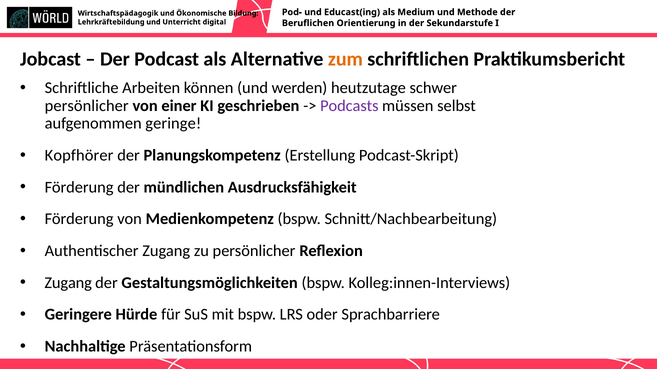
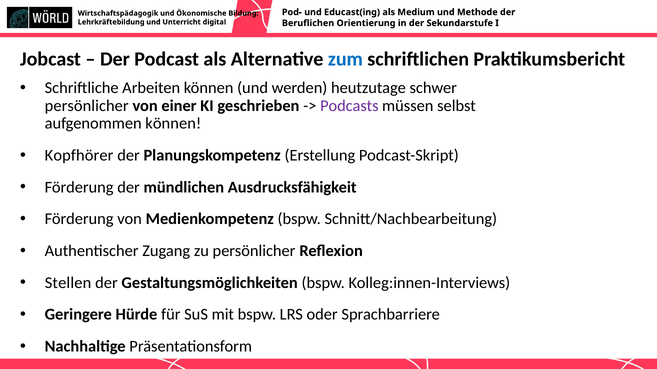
zum colour: orange -> blue (345, 59)
aufgenommen geringe: geringe -> können (173, 124)
Zugang: Zugang -> Stellen (68, 283)
